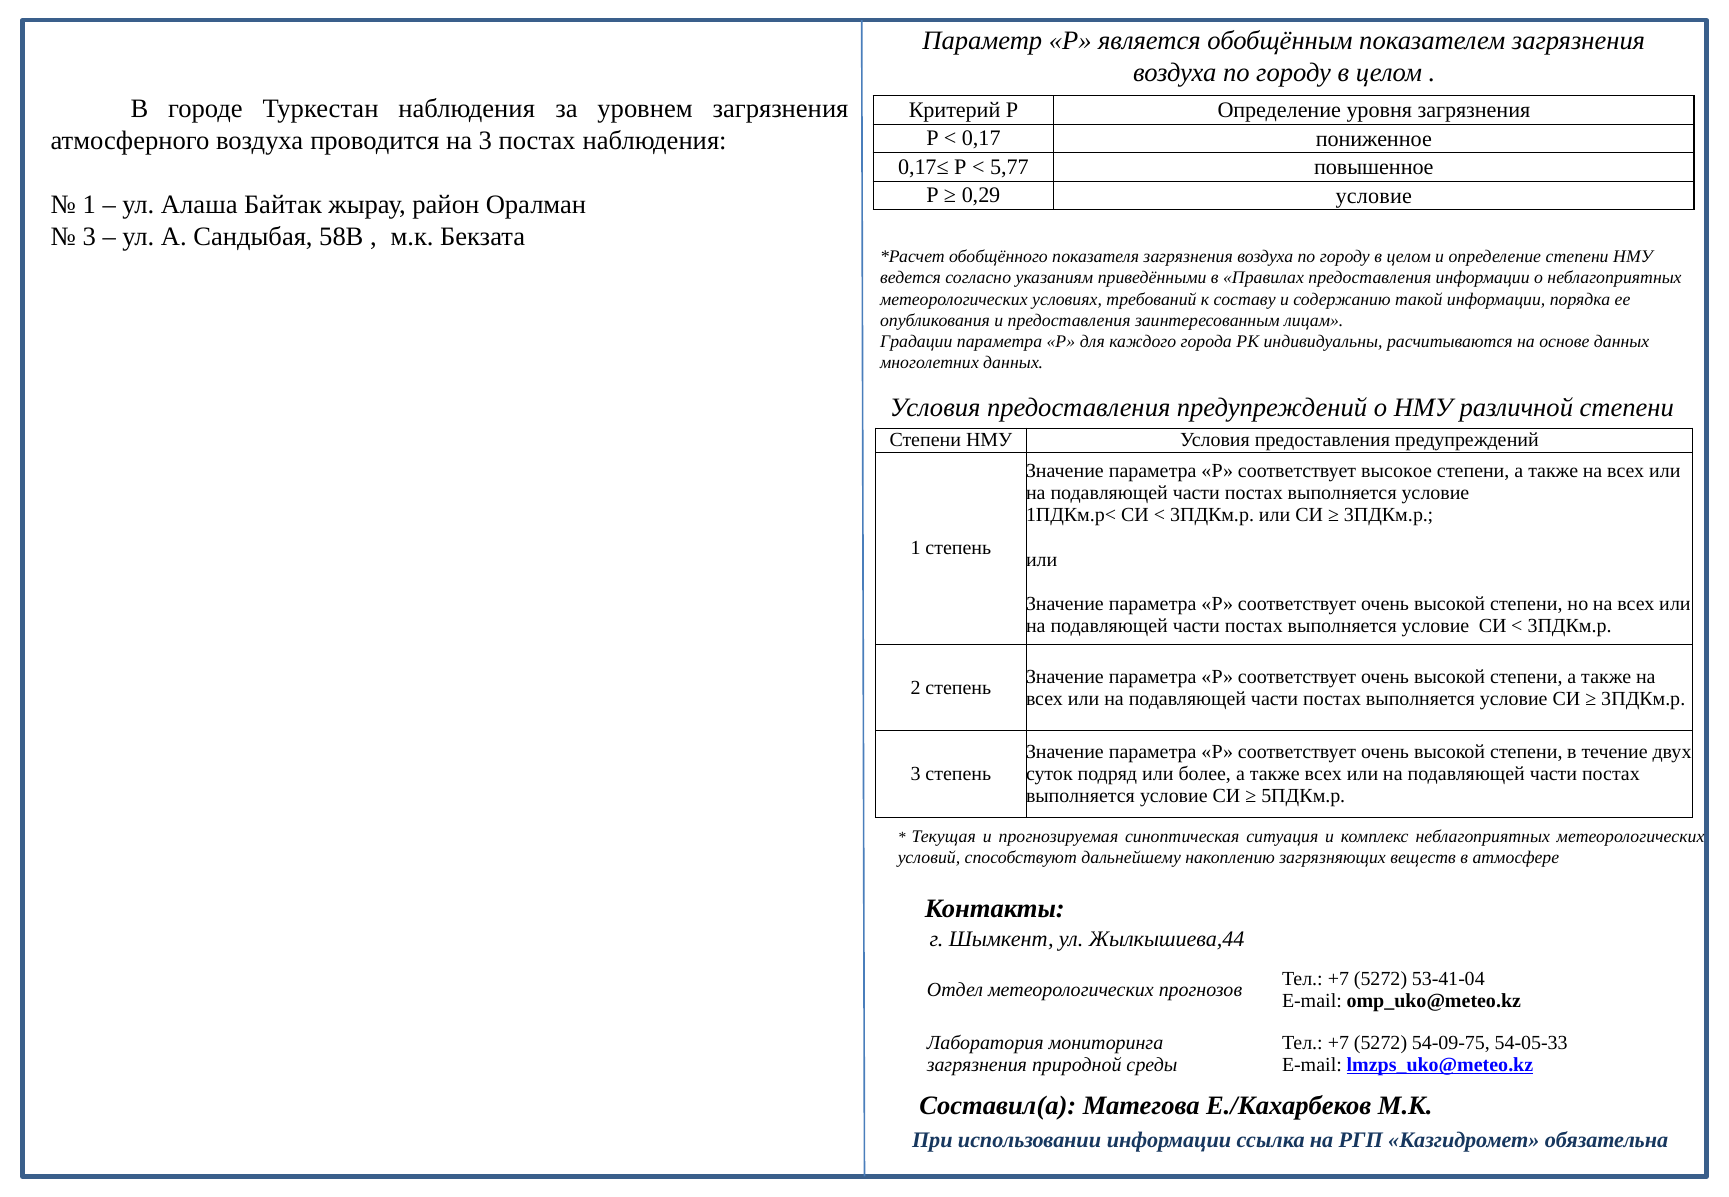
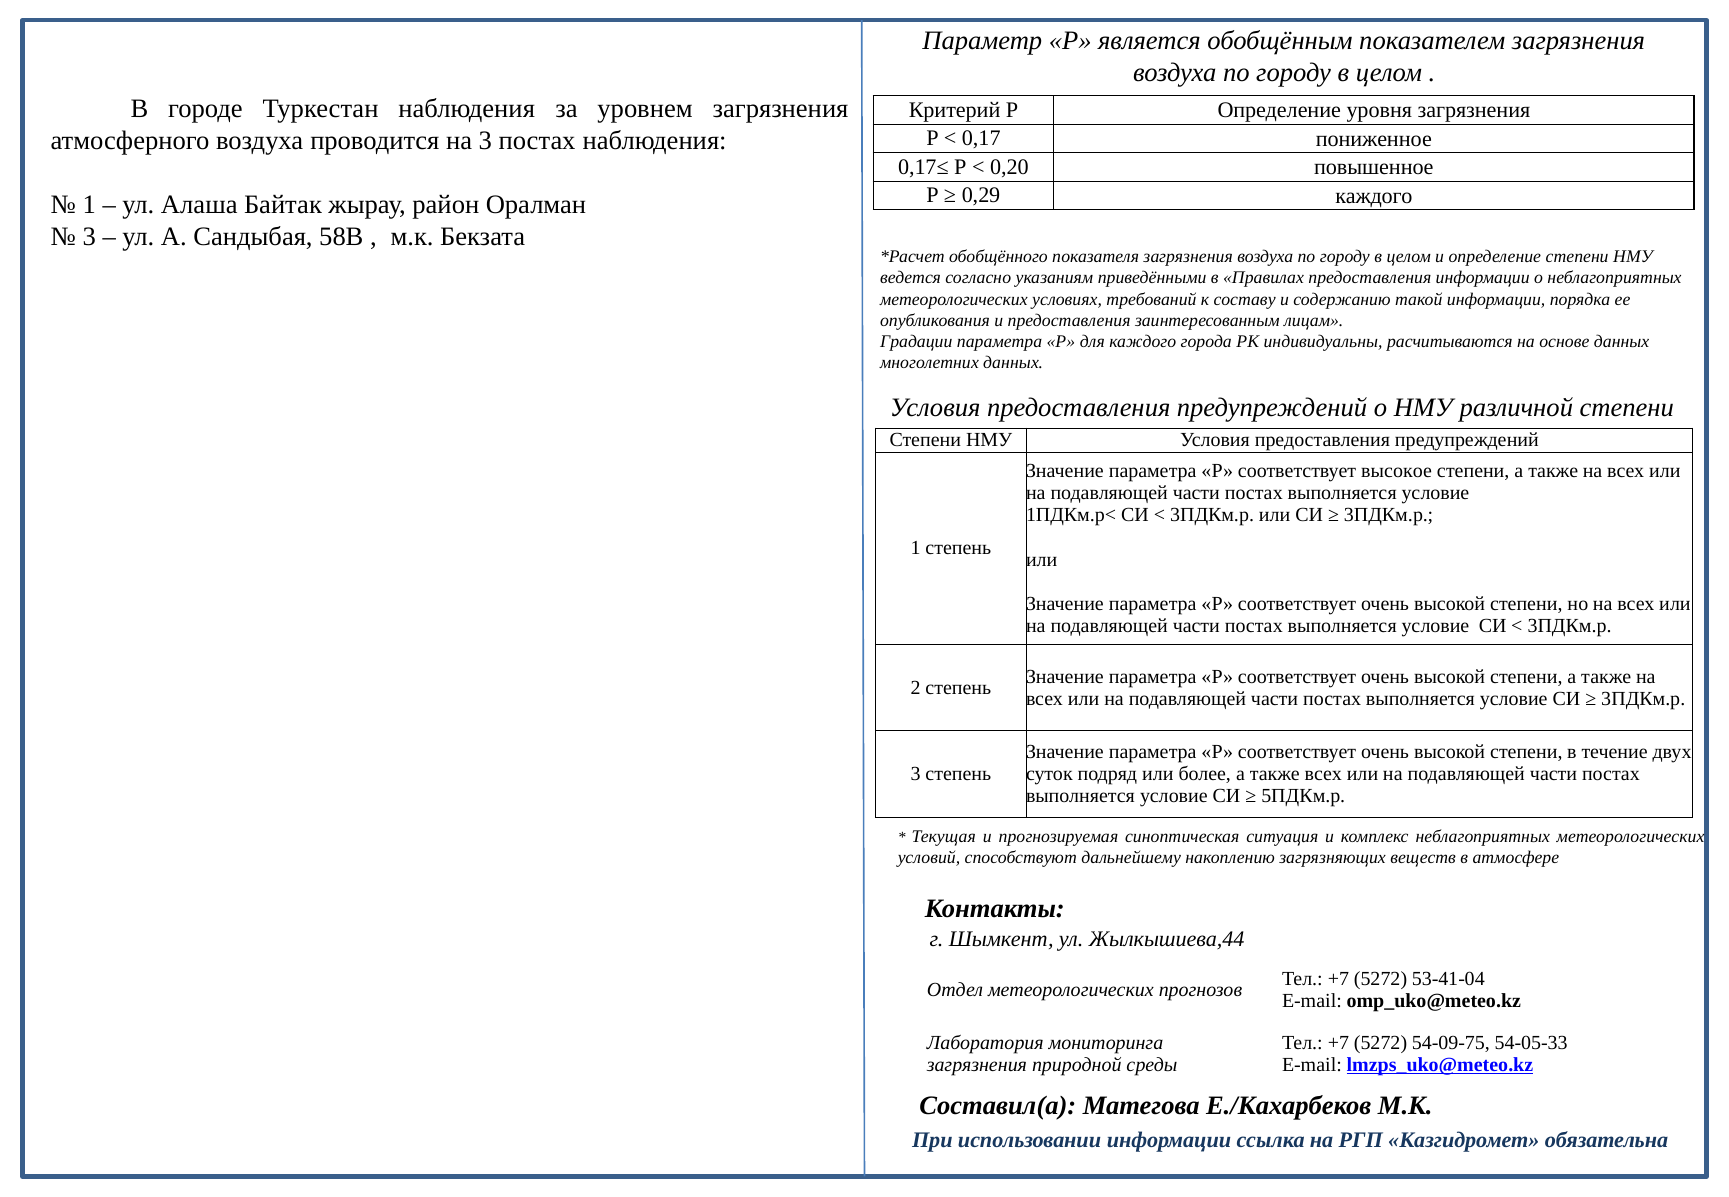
5,77: 5,77 -> 0,20 (1009, 167)
0,29 условие: условие -> каждого (1374, 196)
